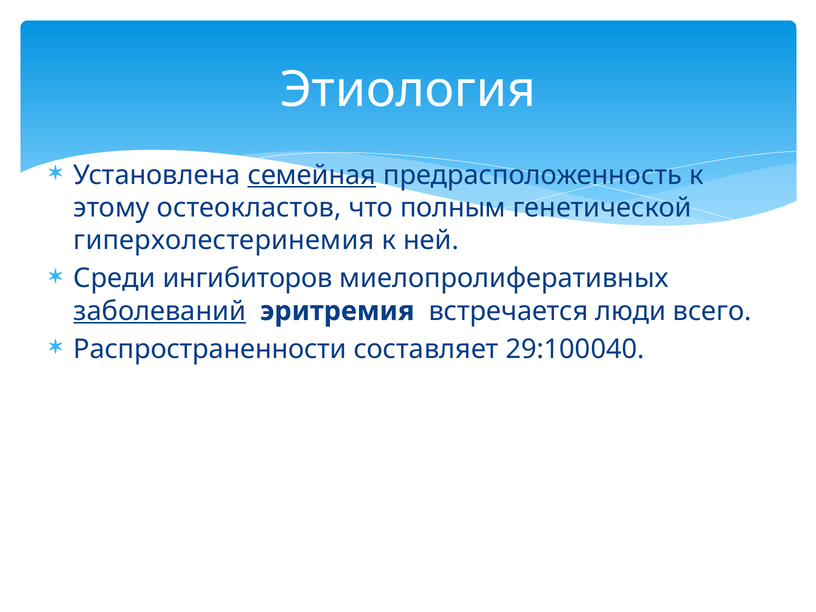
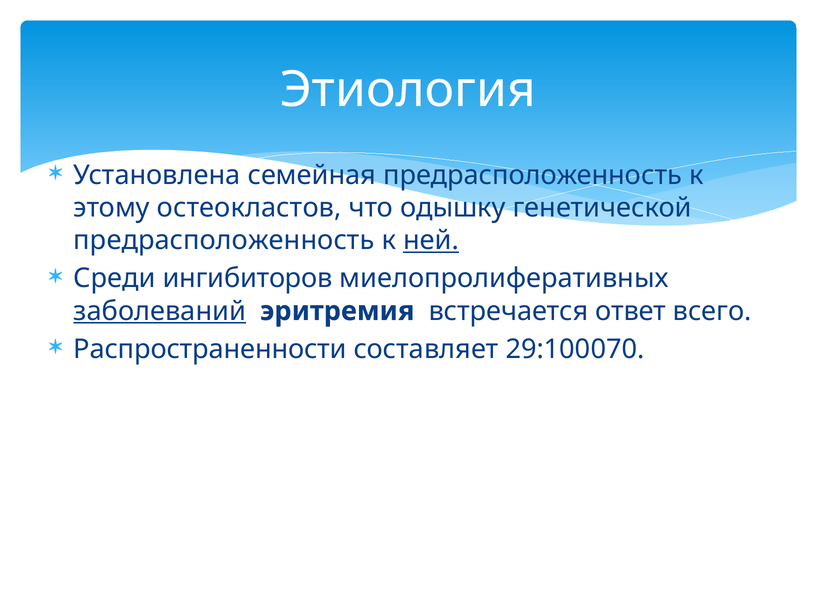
семейная underline: present -> none (312, 175)
полным: полным -> одышку (453, 208)
гиперхолестеринемия: гиперхолестеринемия -> предрасположенность (224, 240)
ней underline: none -> present (431, 240)
люди: люди -> ответ (631, 311)
29:100040: 29:100040 -> 29:100070 (575, 349)
